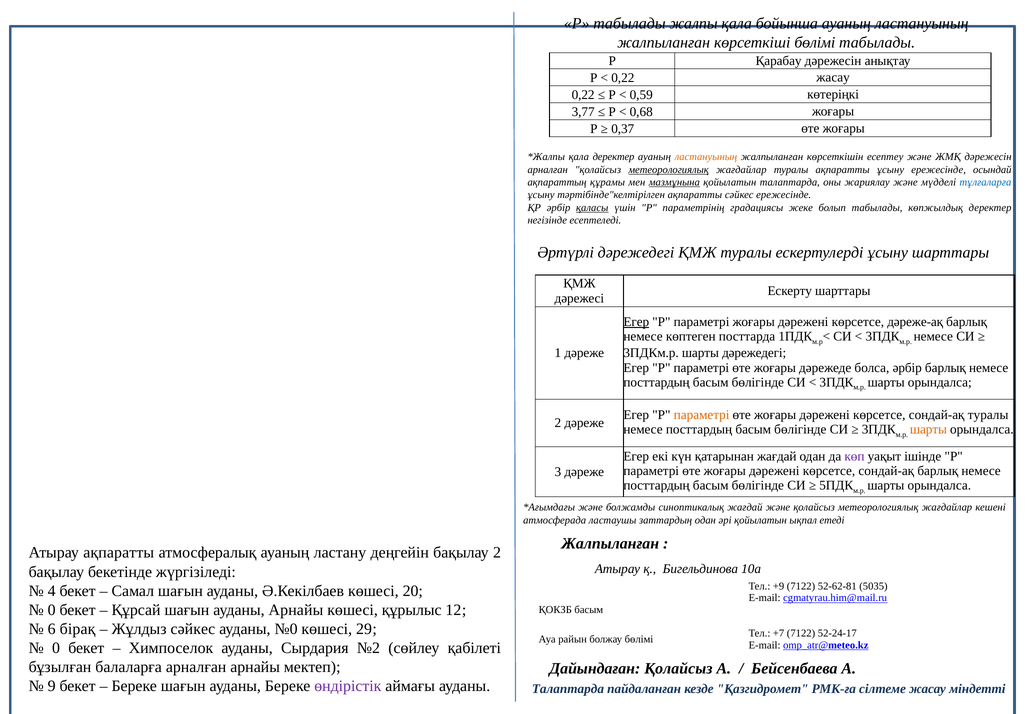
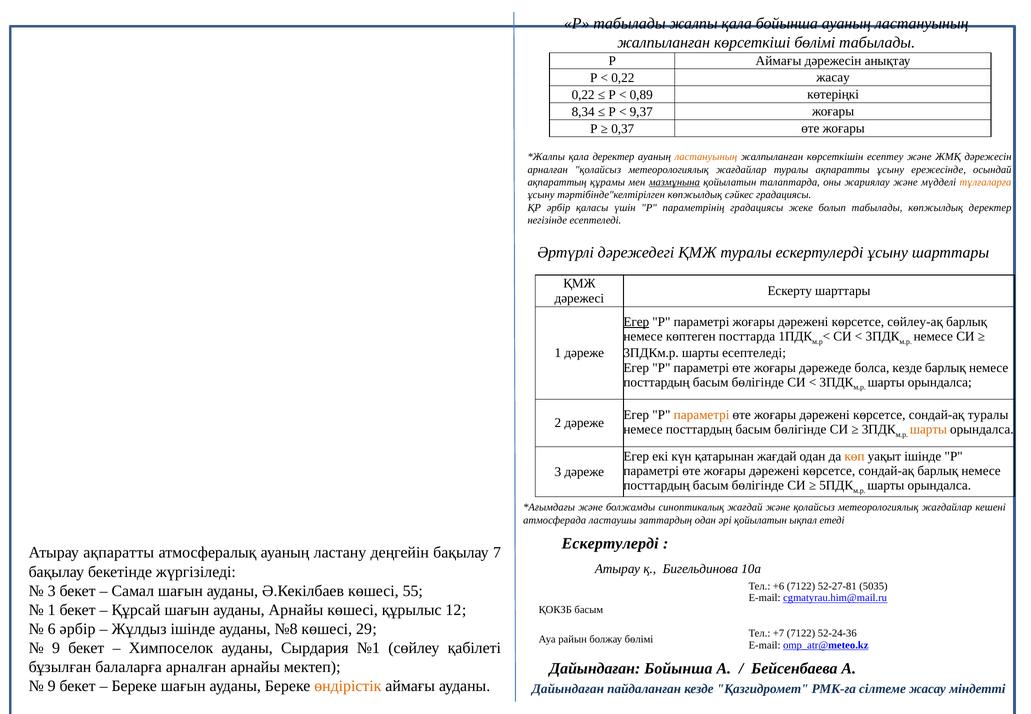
Р Қарабау: Қарабау -> Аймағы (778, 61)
0,59: 0,59 -> 0,89 (641, 95)
3,77: 3,77 -> 8,34 (583, 112)
0,68: 0,68 -> 9,37 (641, 112)
метеорологиялық underline: present -> none (669, 170)
тұлғаларға colour: blue -> orange (985, 182)
тәртібінде"келтірілген ақпаратты: ақпаратты -> көпжылдық (695, 195)
сәйкес ережесінде: ережесінде -> градациясы (784, 195)
қаласы underline: present -> none (592, 208)
дәреже-ақ: дәреже-ақ -> сөйлеу-ақ (915, 322)
шарты дәрежедегі: дәрежедегі -> есептеледі (754, 353)
болса әрбір: әрбір -> кезде (907, 368)
көп colour: purple -> orange (854, 456)
Жалпыланған: Жалпыланған -> Ескертулерді (610, 543)
бақылау 2: 2 -> 7 (497, 553)
+9: +9 -> +6 (779, 586)
52-62-81: 52-62-81 -> 52-27-81 (837, 586)
4: 4 -> 3 (52, 591)
20: 20 -> 55 (413, 591)
0: 0 -> 1 (52, 610)
6 бірақ: бірақ -> әрбір (78, 629)
Жұлдыз сәйкес: сәйкес -> ішінде (193, 629)
№0: №0 -> №8 (286, 629)
52-24-17: 52-24-17 -> 52-24-36 (837, 633)
0: 0 -> 9 (56, 648)
№2: №2 -> №1 (368, 648)
Дайындаған Қолайсыз: Қолайсыз -> Бойынша (678, 668)
өндірістік colour: purple -> orange (348, 686)
Талаптарда: Талаптарда -> Дайындаған (568, 689)
